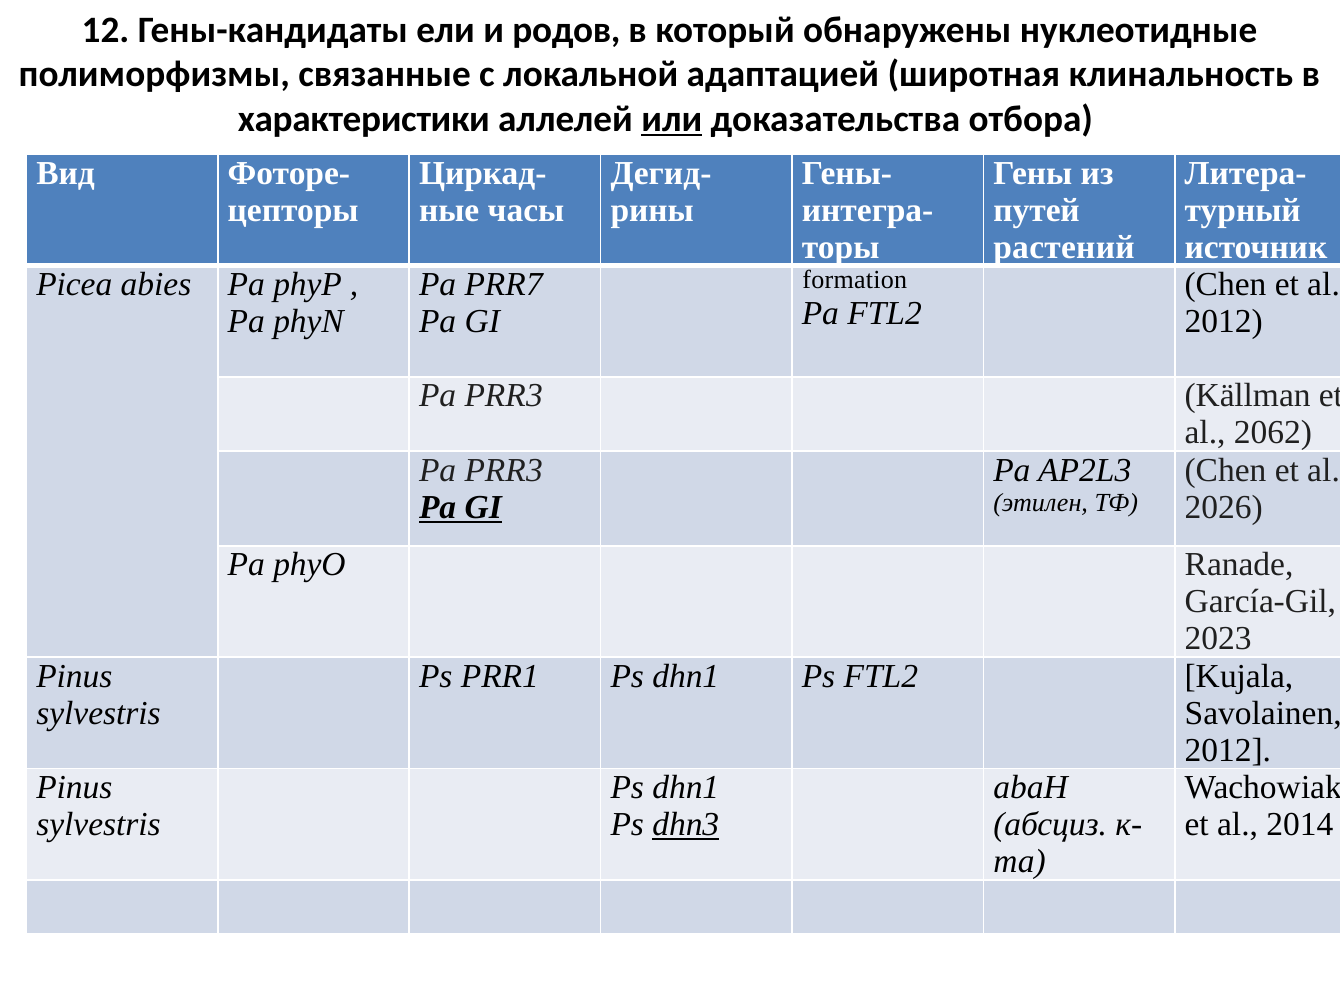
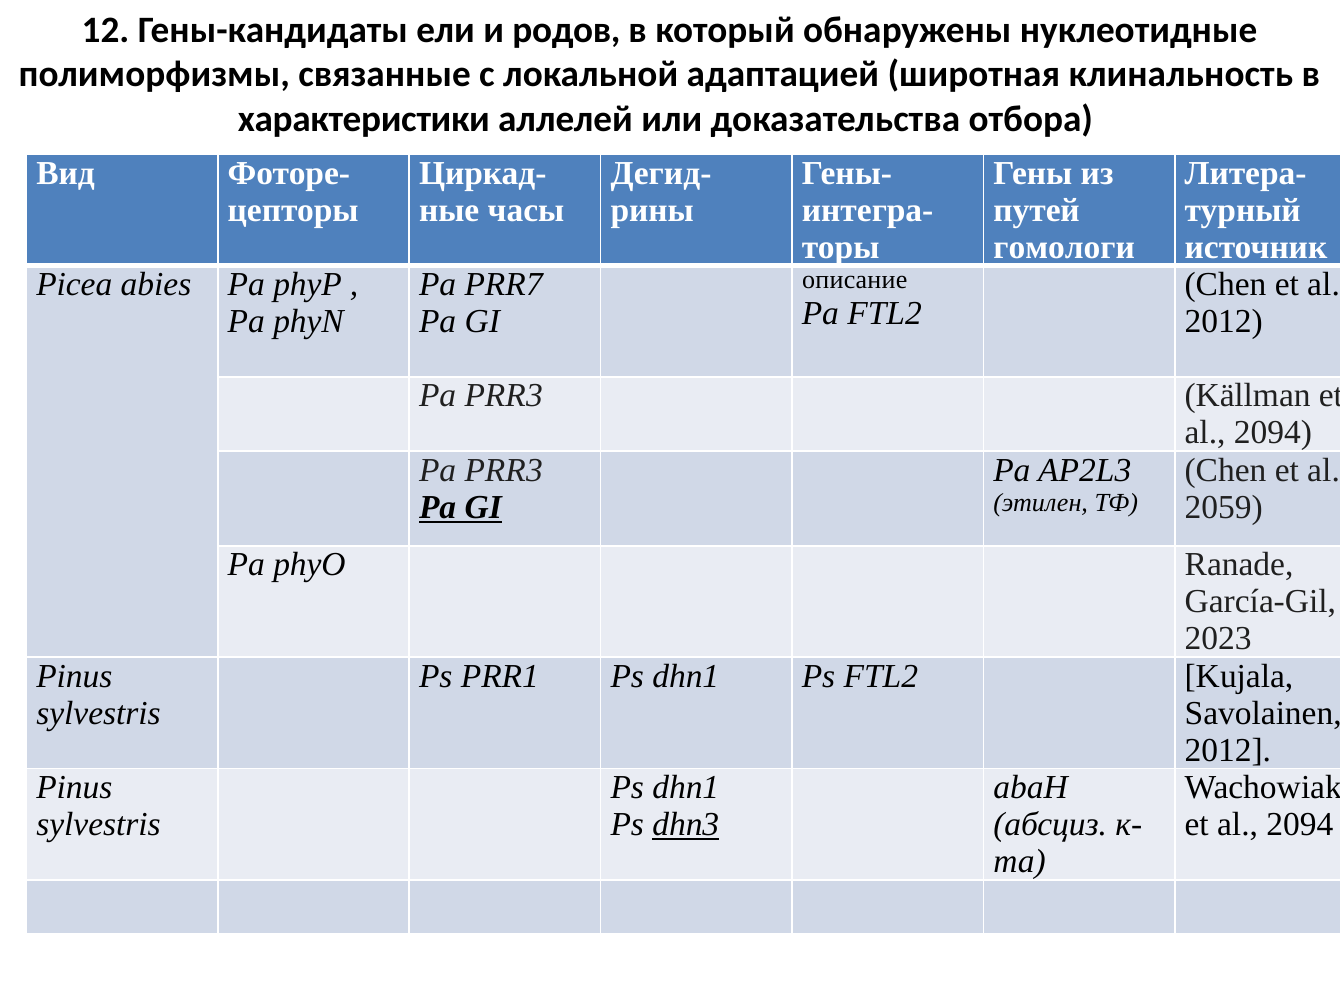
или underline: present -> none (672, 119)
растений: растений -> гомологи (1064, 247)
formation: formation -> описание (855, 280)
2062: 2062 -> 2094 (1273, 433)
2026: 2026 -> 2059 (1224, 507)
2014: 2014 -> 2094 (1300, 824)
